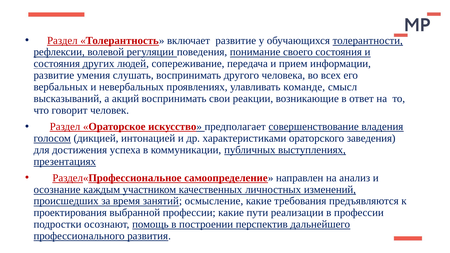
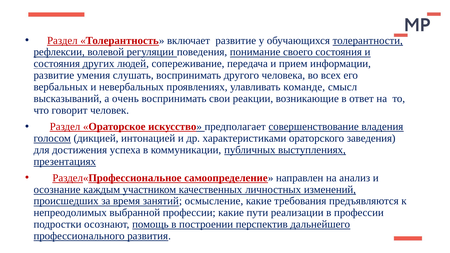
акций: акций -> очень (125, 99)
проектирования: проектирования -> непреодолимых (70, 213)
